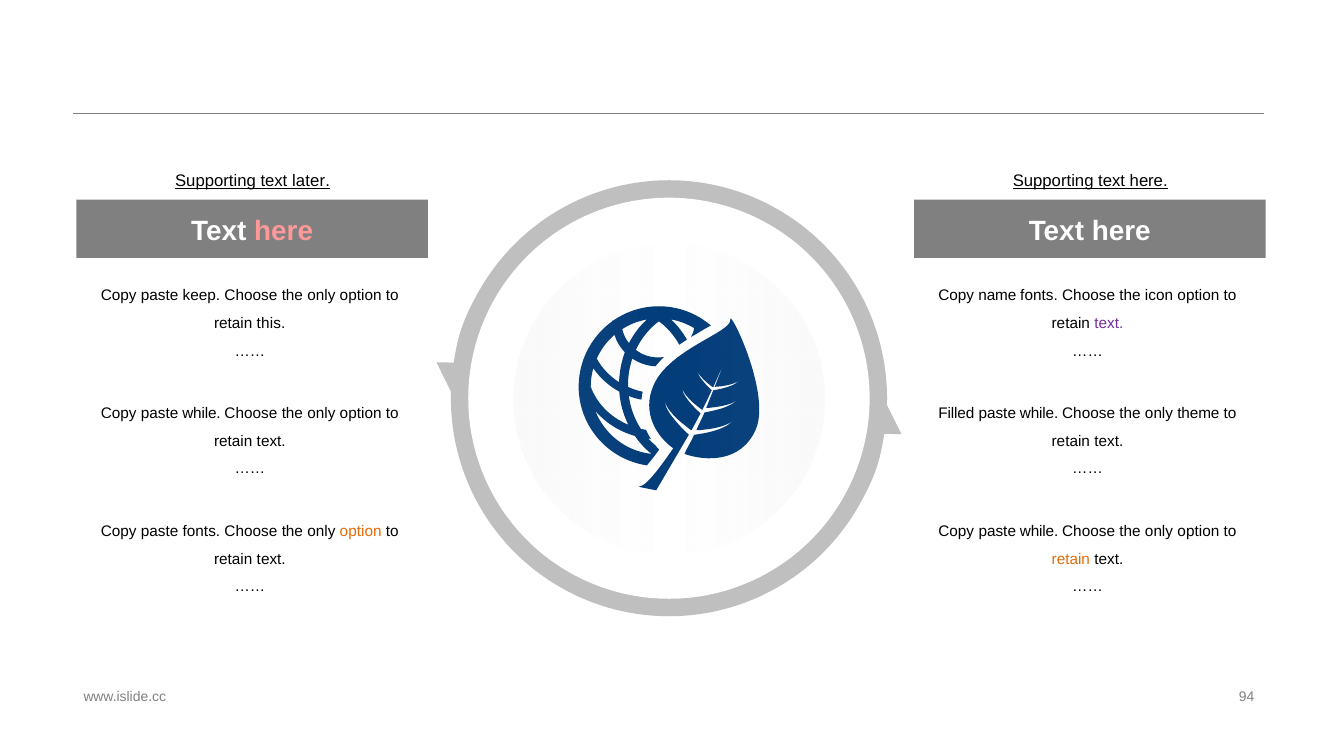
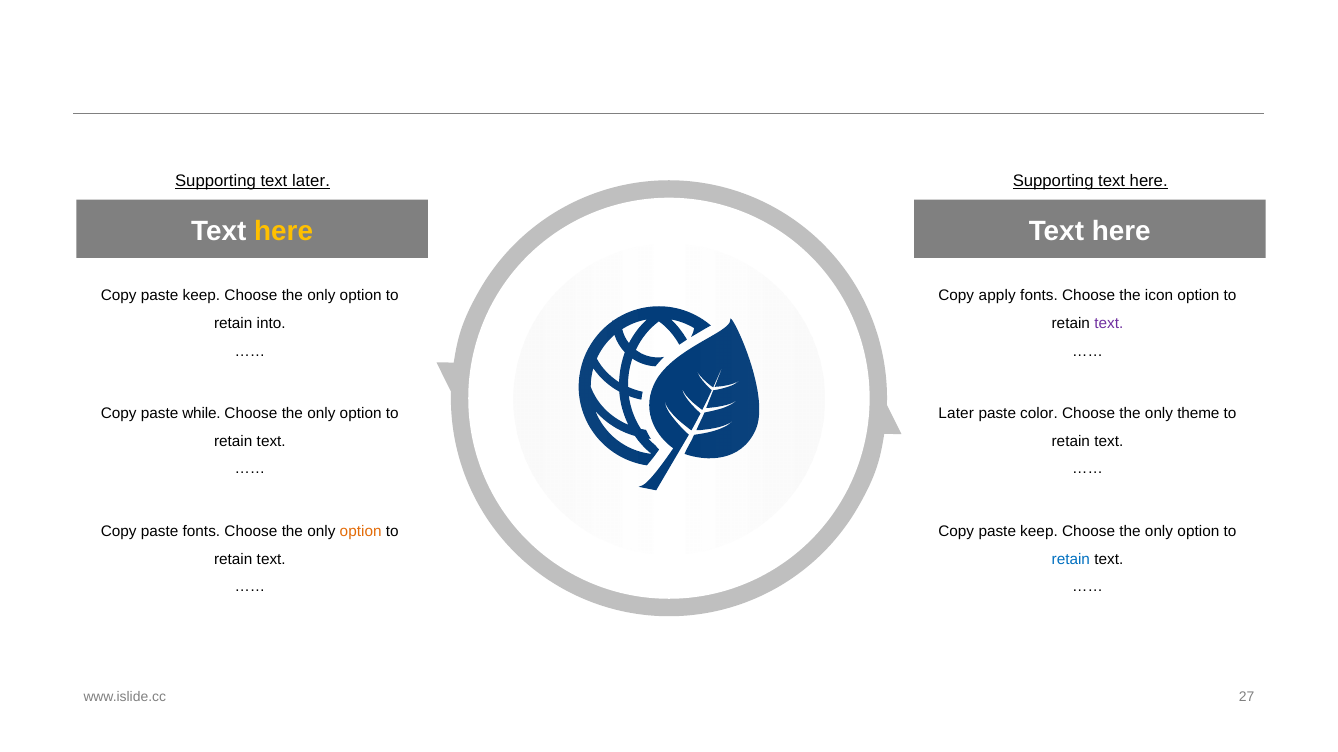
here colour: pink -> yellow (284, 231)
name: name -> apply (997, 296)
this: this -> into (271, 324)
Filled: Filled -> Later (956, 414)
while: while -> color (1039, 414)
while: while -> keep (1039, 532)
retain colour: orange -> blue (1071, 560)
94: 94 -> 27 (1247, 697)
